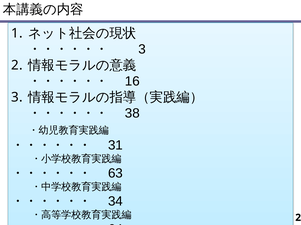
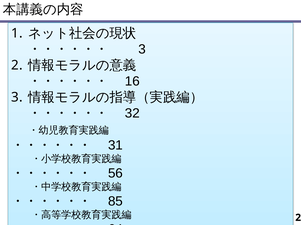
38: 38 -> 32 (132, 114)
63: 63 -> 56 (115, 174)
34: 34 -> 85 (115, 202)
